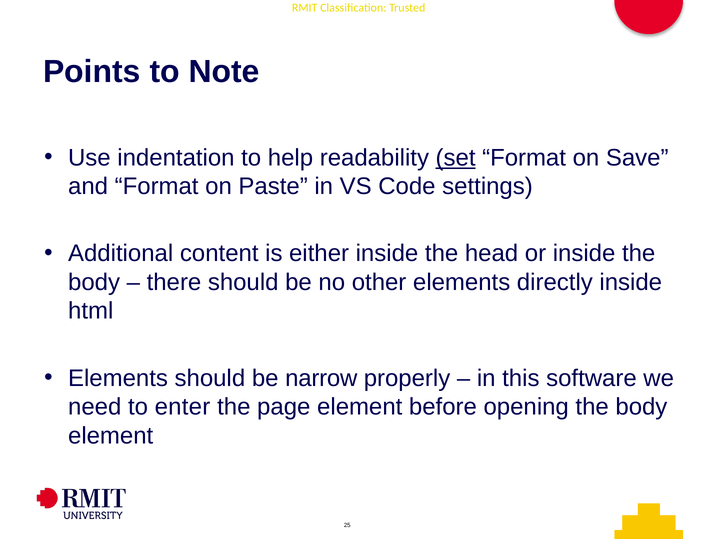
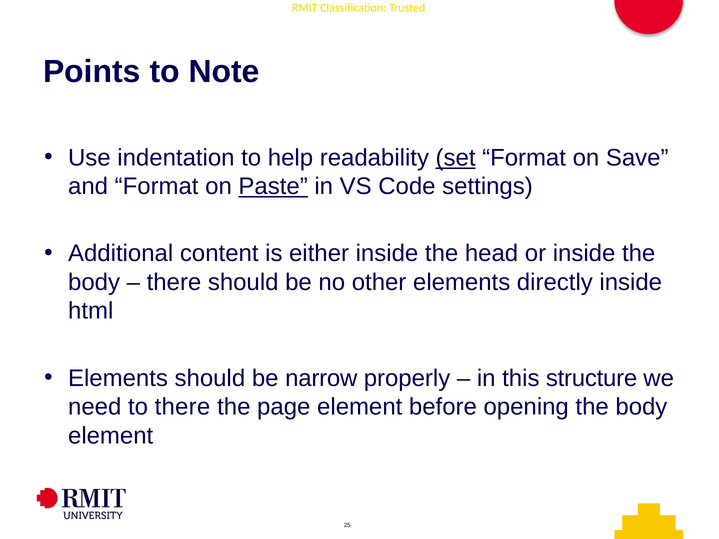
Paste underline: none -> present (273, 187)
software: software -> structure (592, 378)
to enter: enter -> there (182, 407)
